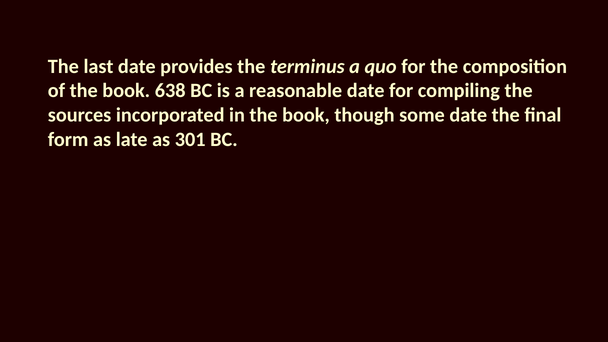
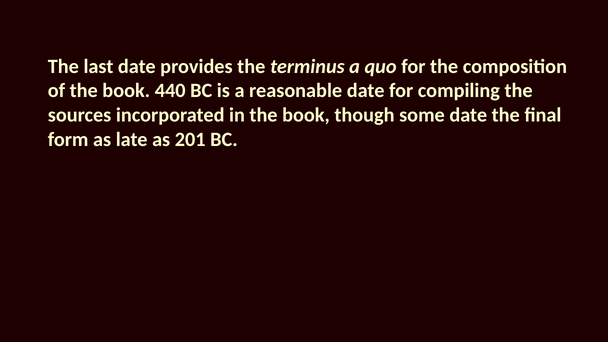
638: 638 -> 440 (170, 91)
301: 301 -> 201 (190, 139)
